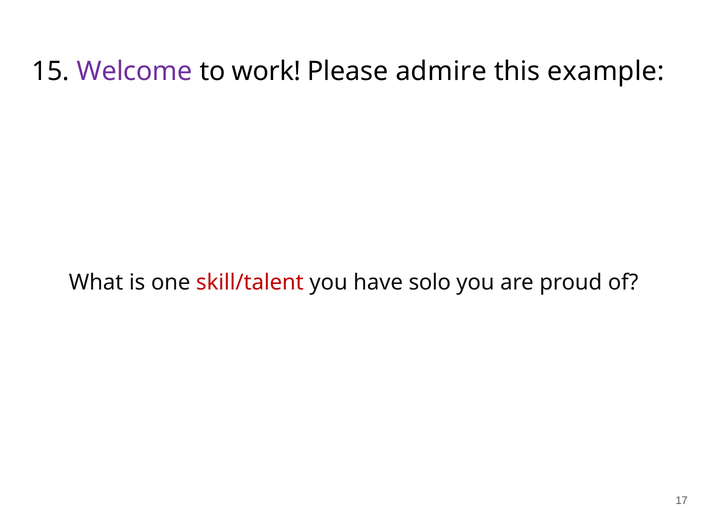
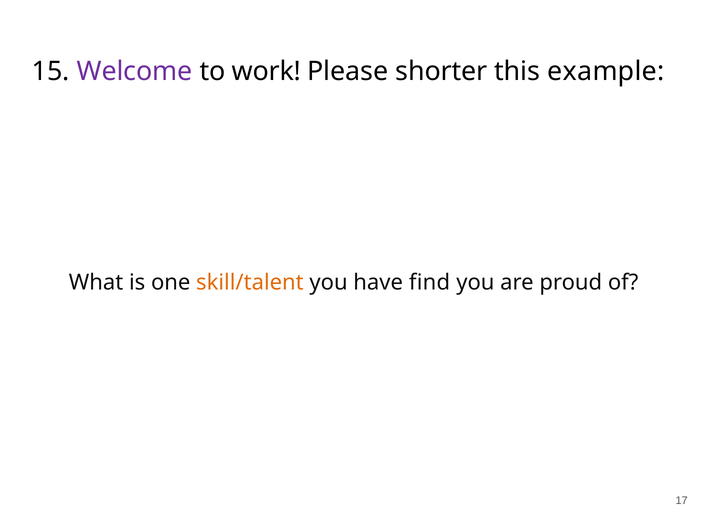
admire: admire -> shorter (441, 72)
skill/talent colour: red -> orange (250, 282)
solo: solo -> find (430, 282)
